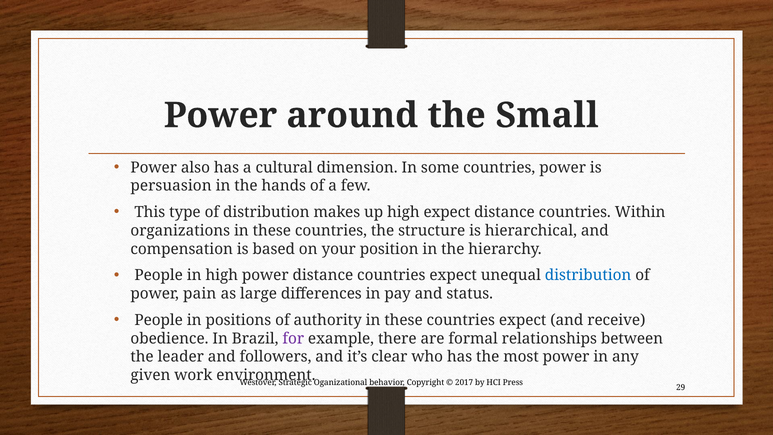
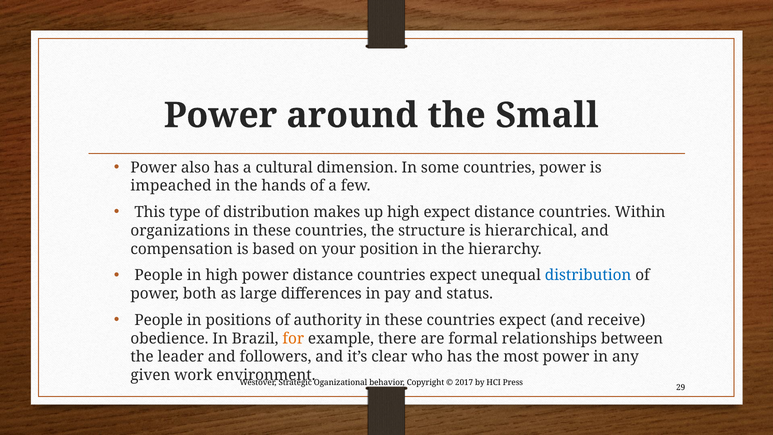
persuasion: persuasion -> impeached (171, 186)
pain: pain -> both (200, 294)
for colour: purple -> orange (293, 338)
